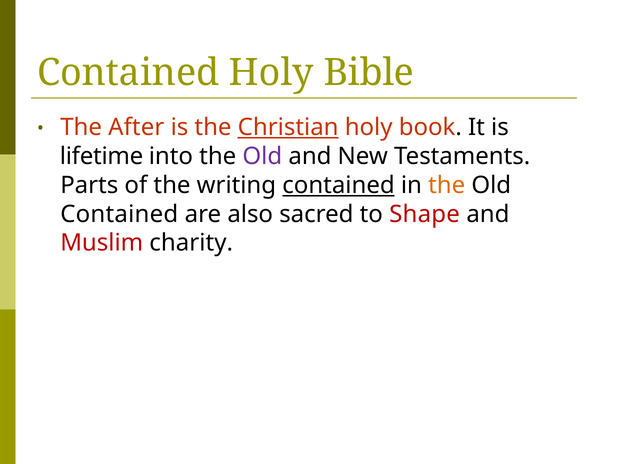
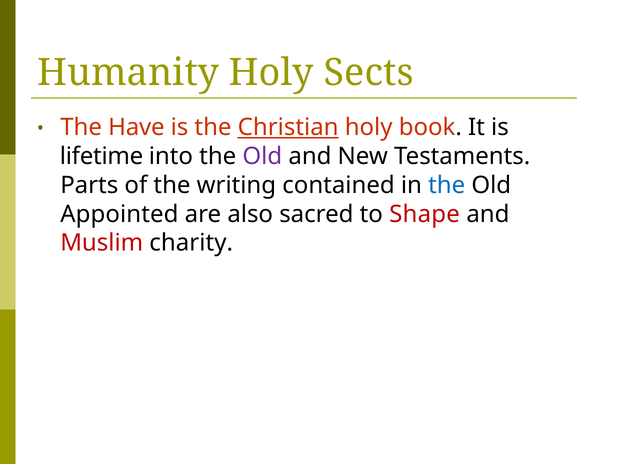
Contained: Contained -> Humanity (128, 73)
Bible: Bible -> Sects (369, 73)
After: After -> Have (136, 127)
contained underline: present -> none (339, 185)
the colour: orange -> blue (447, 185)
Contained: Contained -> Appointed (119, 214)
